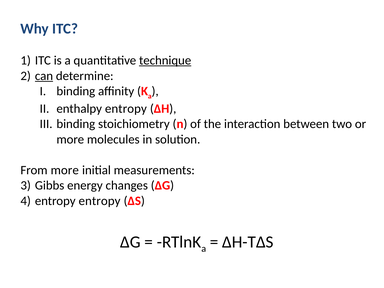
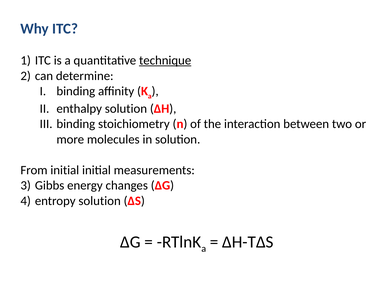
can underline: present -> none (44, 76)
enthalpy entropy: entropy -> solution (126, 109)
From more: more -> initial (65, 170)
entropy entropy: entropy -> solution (100, 201)
